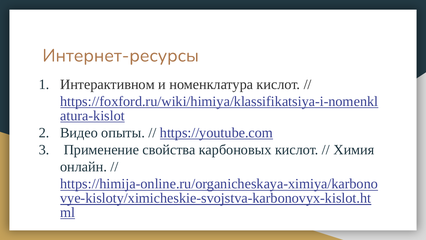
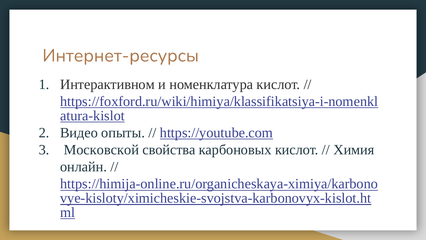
Применение: Применение -> Московской (101, 150)
